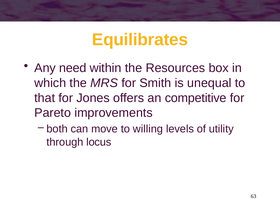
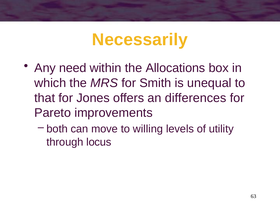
Equilibrates: Equilibrates -> Necessarily (140, 40)
Resources: Resources -> Allocations (175, 68)
competitive: competitive -> differences (196, 98)
